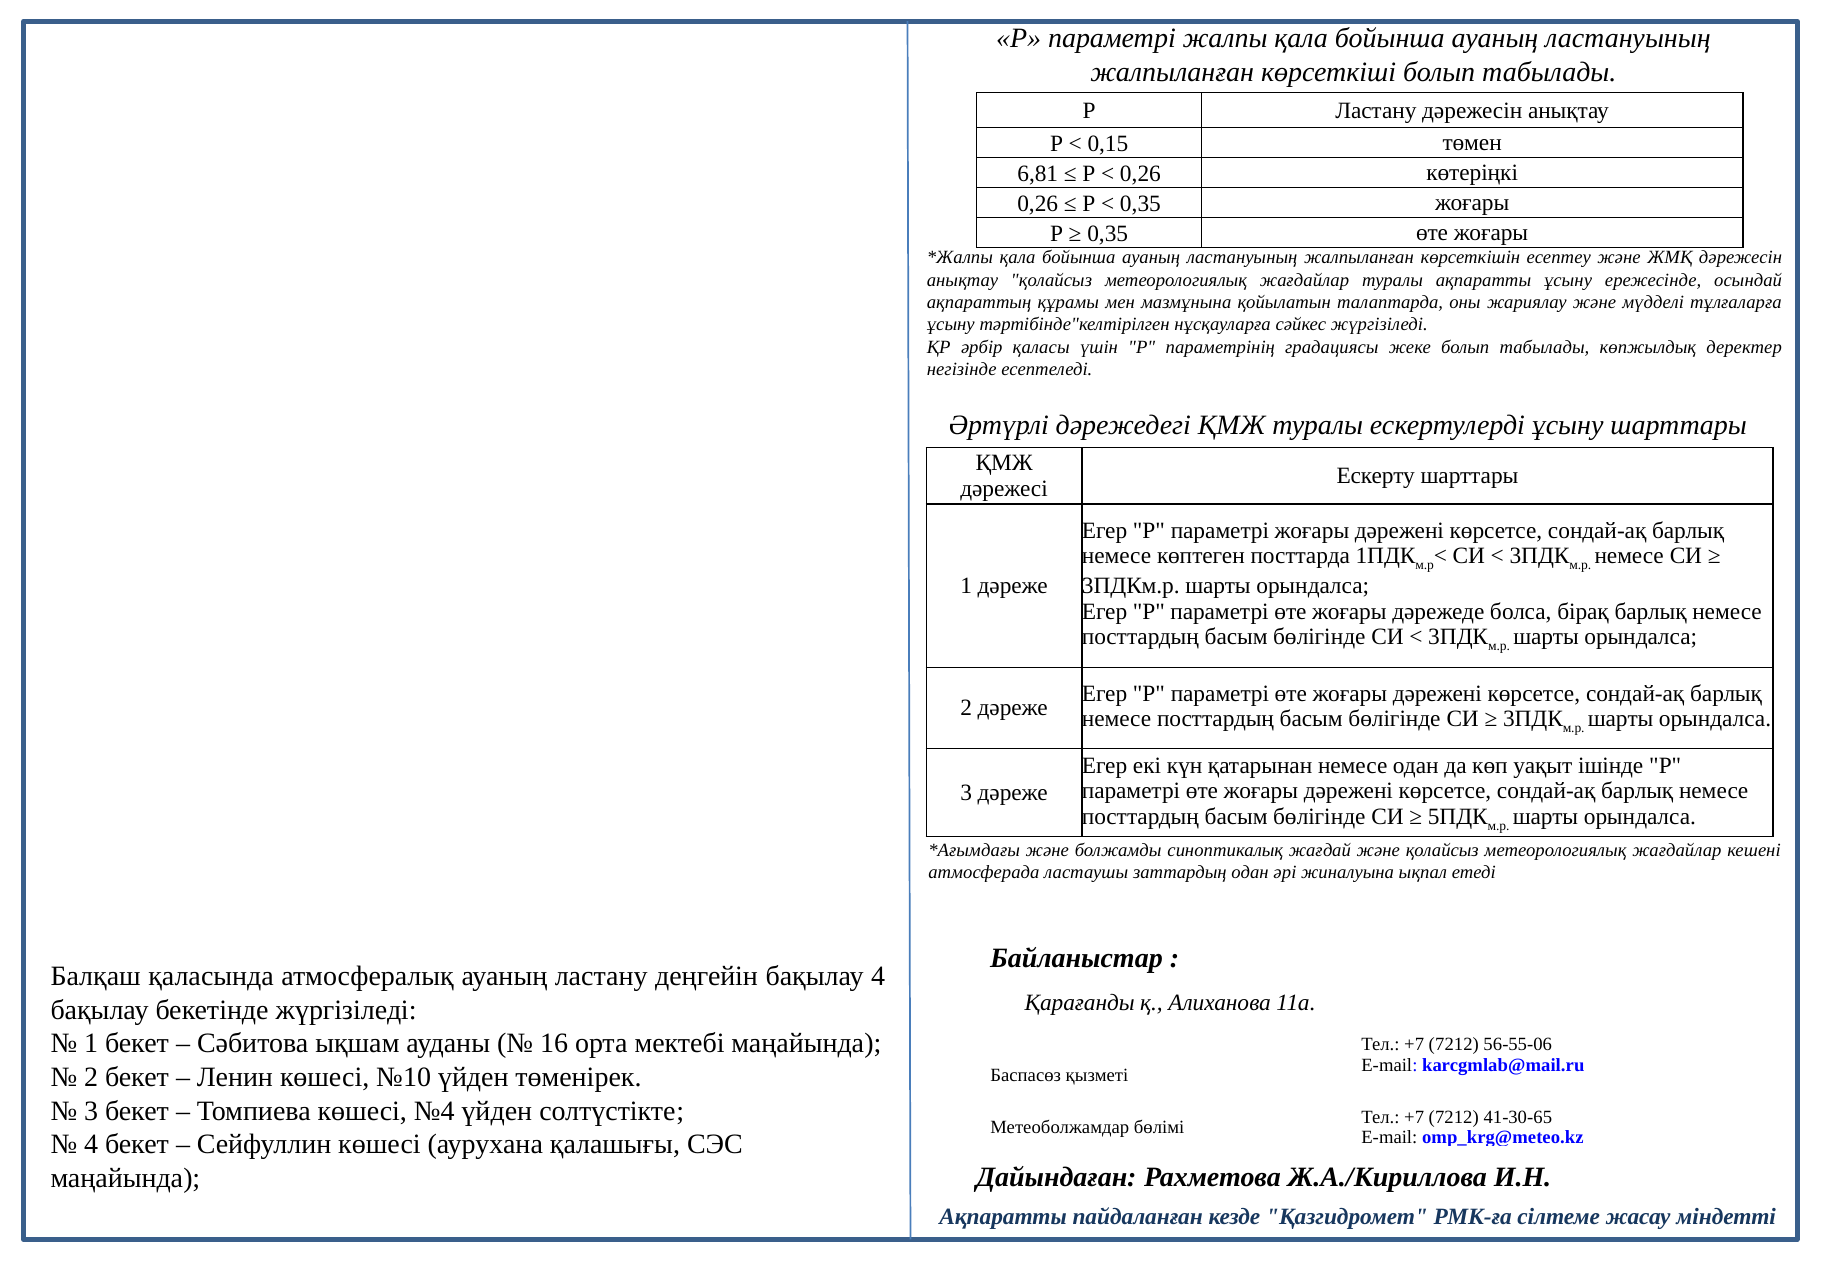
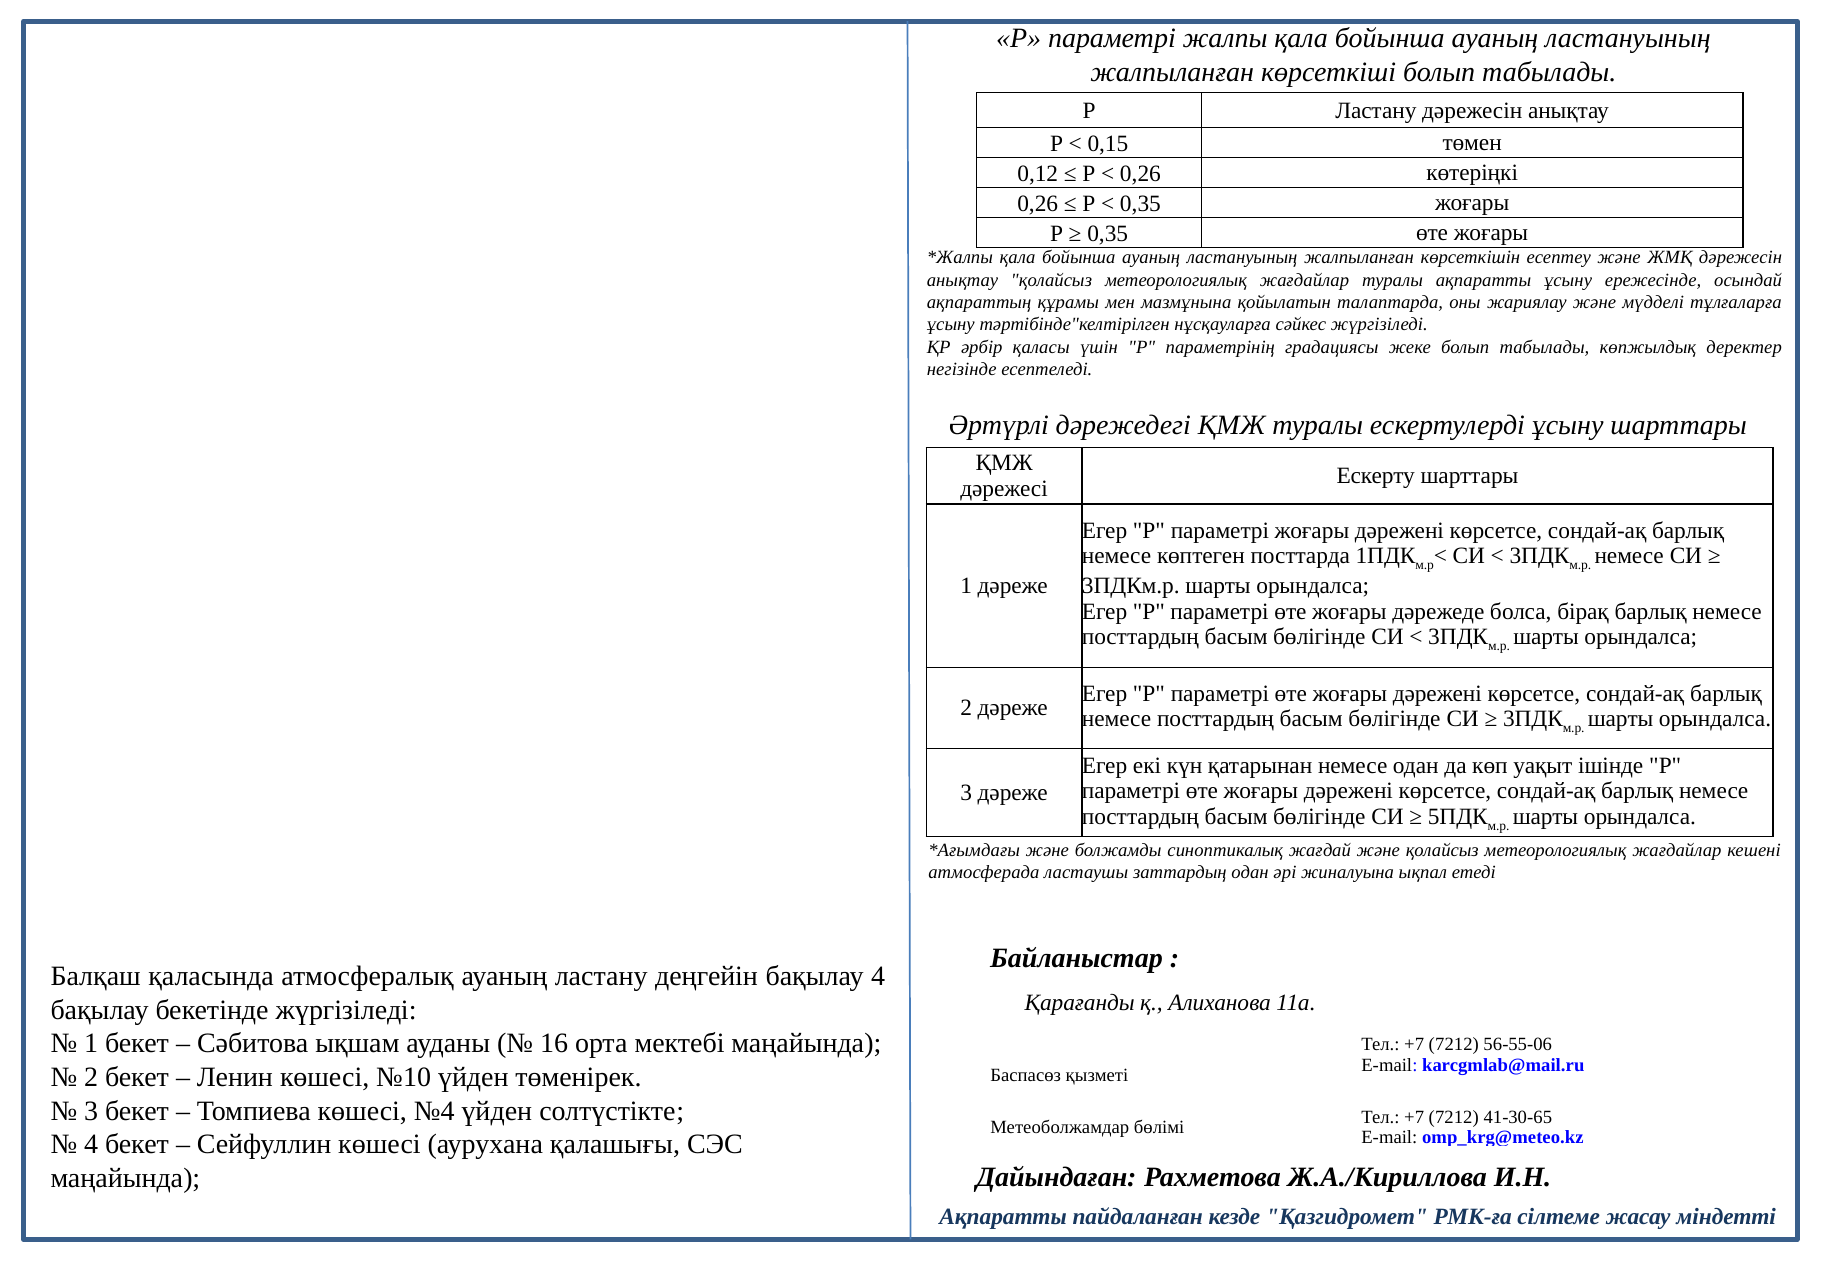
6,81: 6,81 -> 0,12 (1038, 174)
